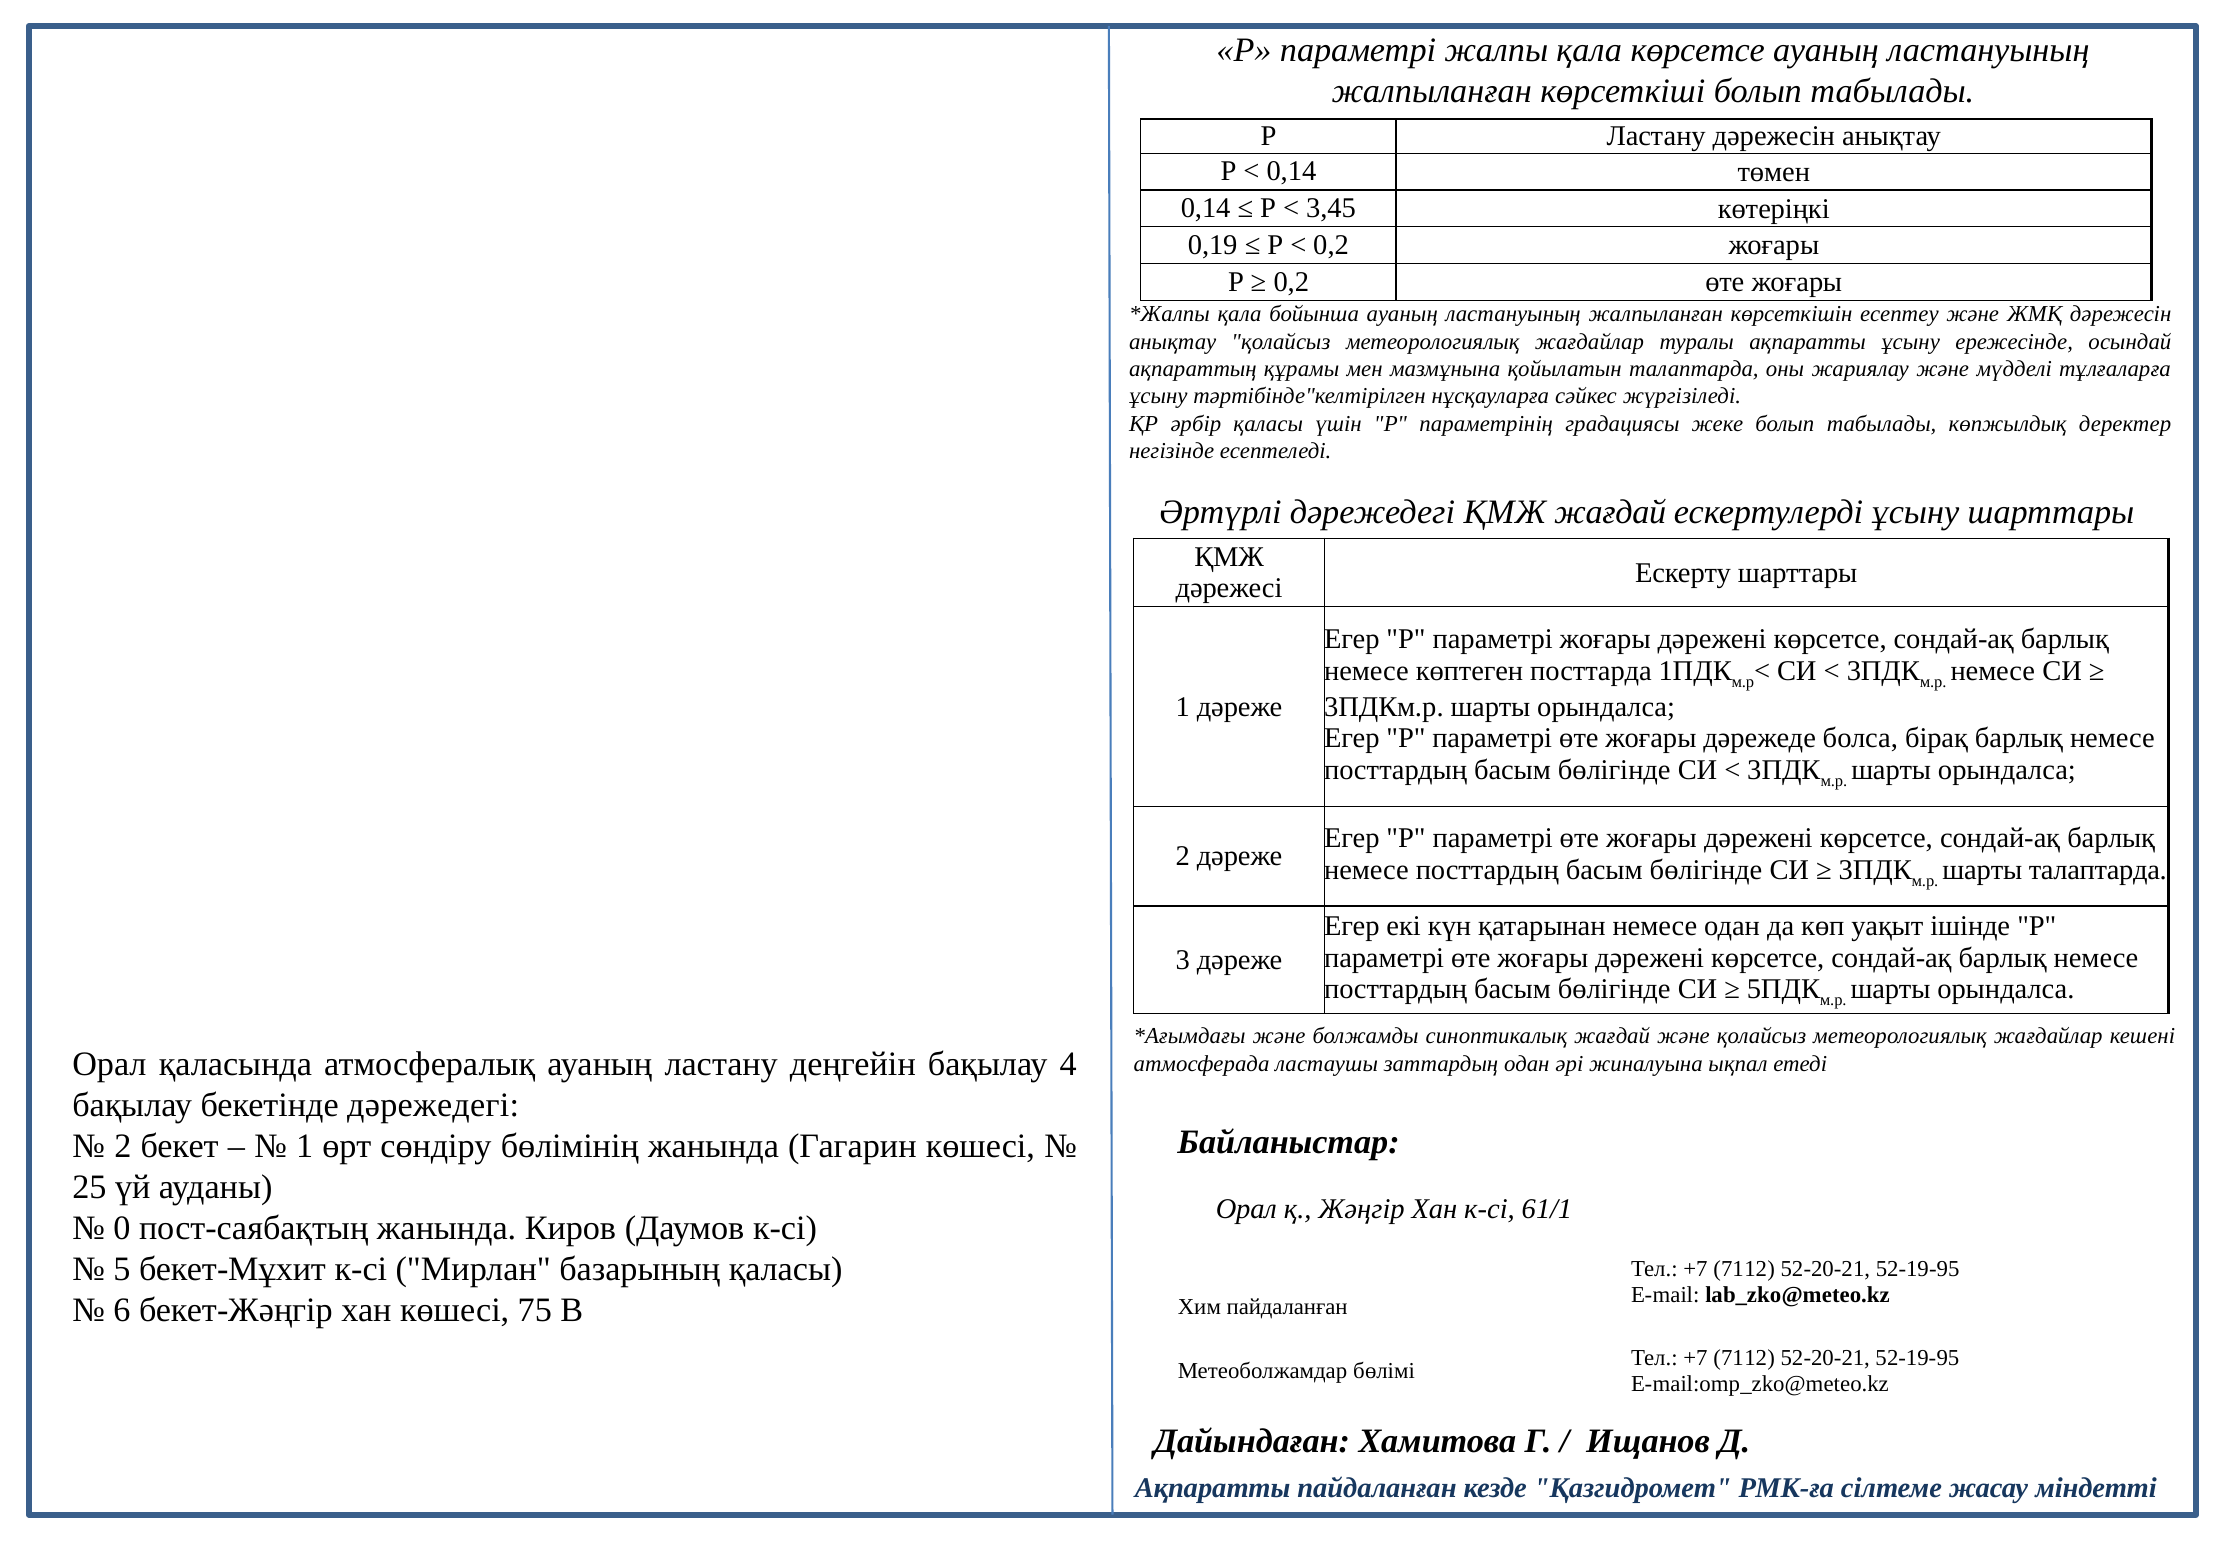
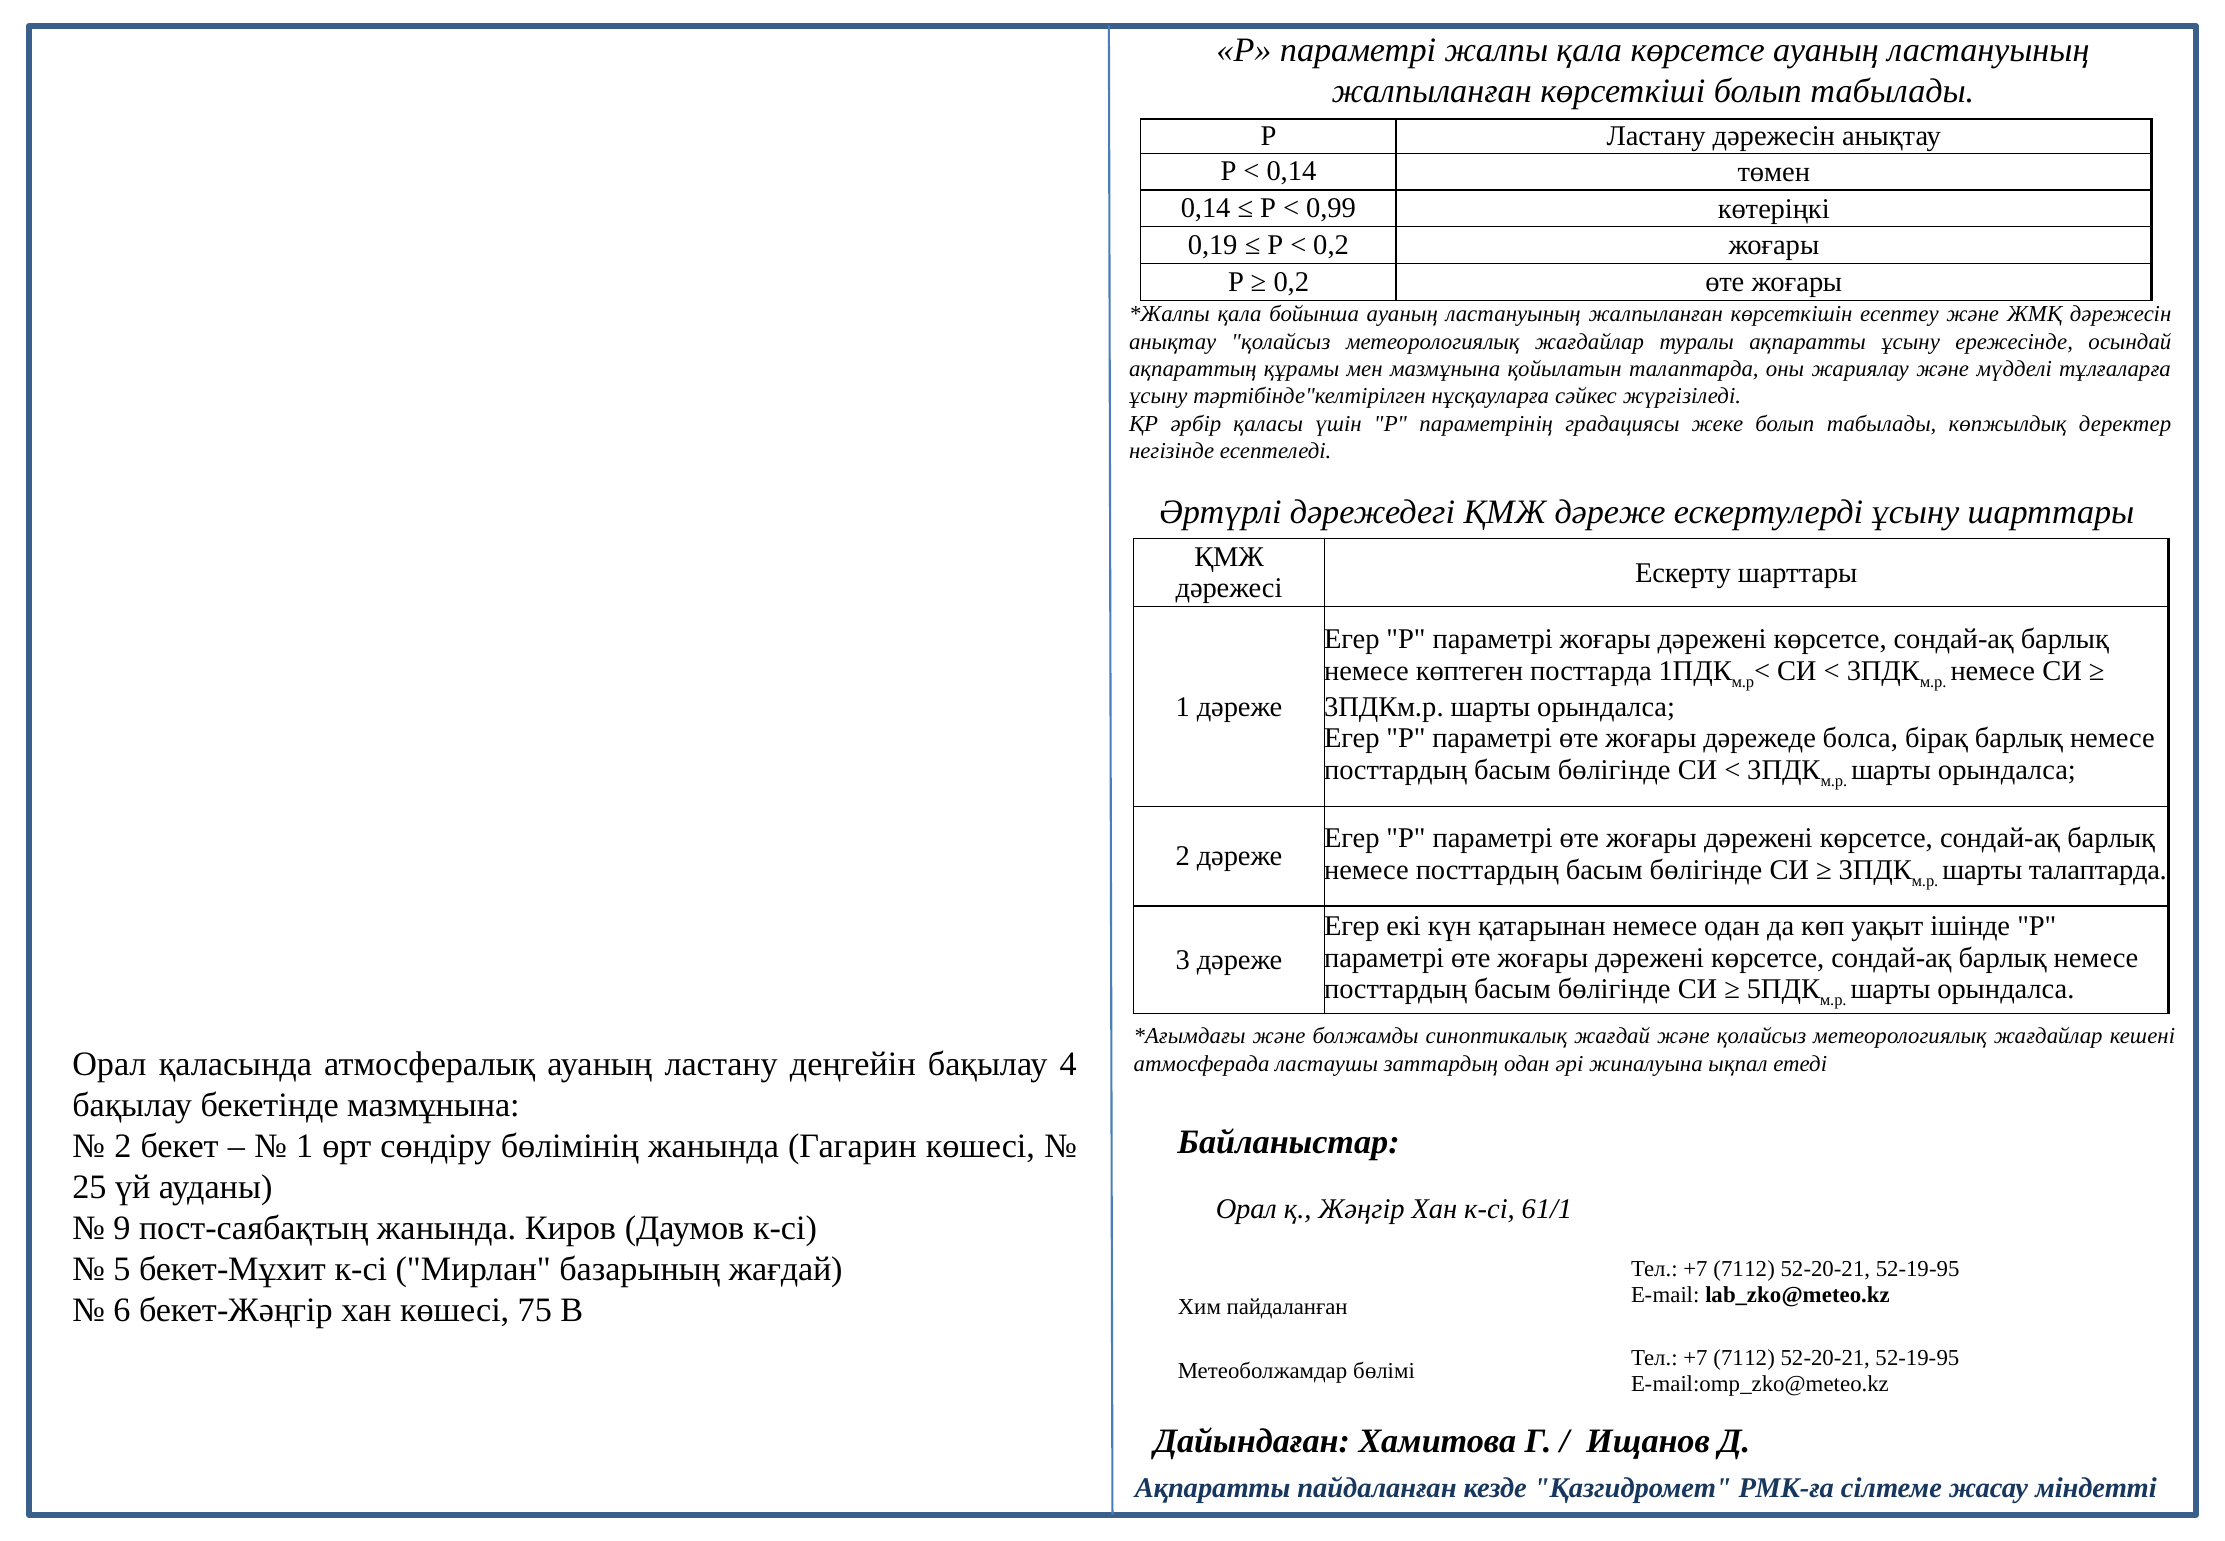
3,45: 3,45 -> 0,99 (1331, 208)
ҚМЖ жағдай: жағдай -> дәреже (1610, 512)
бекетінде дәрежедегі: дәрежедегі -> мазмұнына (433, 1104)
0: 0 -> 9 (122, 1228)
базарының қаласы: қаласы -> жағдай (786, 1269)
